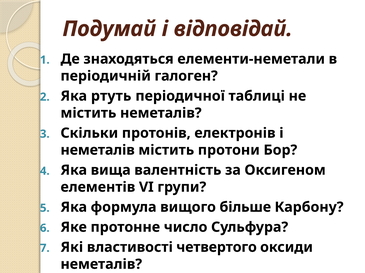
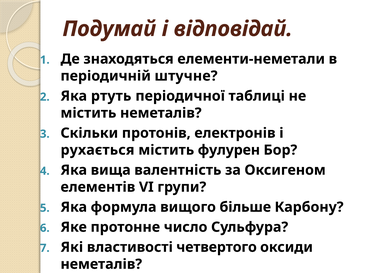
галоген: галоген -> штучне (186, 76)
неметалів: неметалів -> рухається (97, 150)
протони: протони -> фулурен (229, 150)
